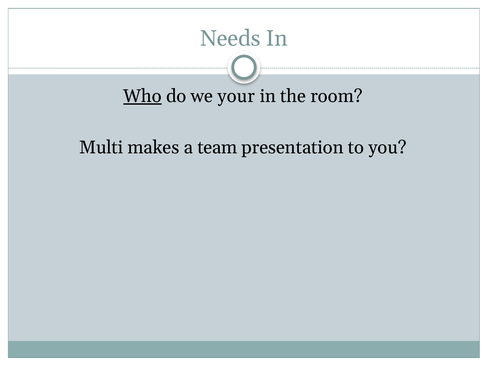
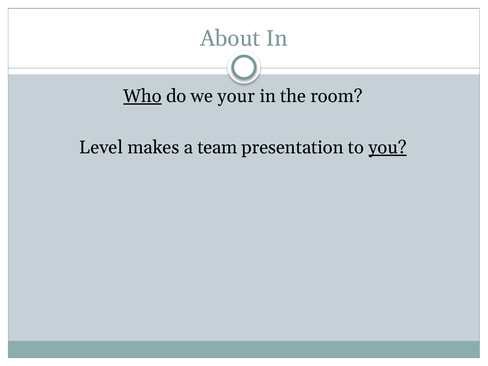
Needs: Needs -> About (230, 38)
Multi: Multi -> Level (101, 147)
you underline: none -> present (388, 147)
